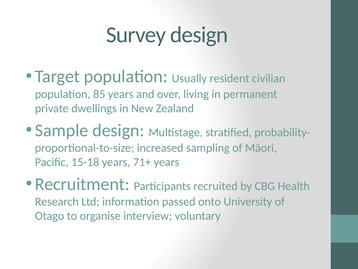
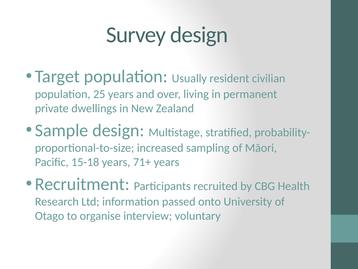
85: 85 -> 25 (99, 94)
